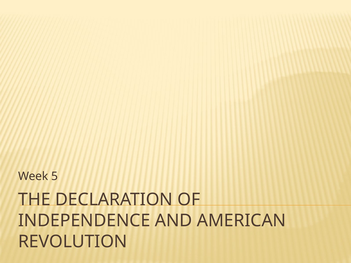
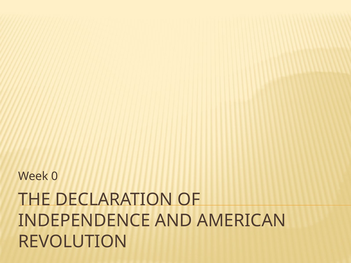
5: 5 -> 0 (55, 176)
